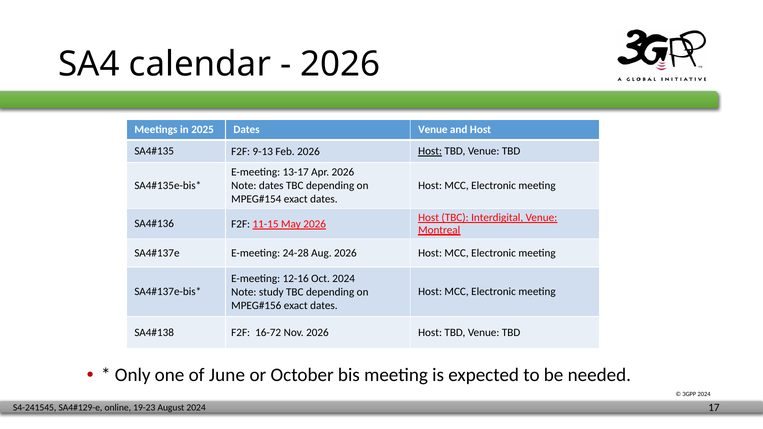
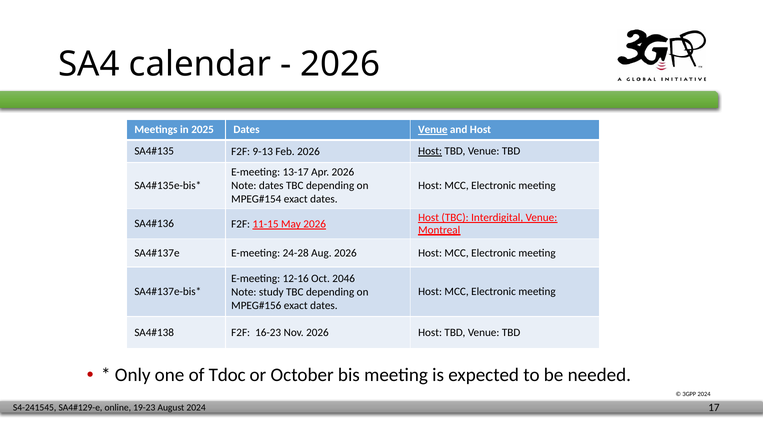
Venue underline: none -> present (433, 130)
Oct 2024: 2024 -> 2046 (344, 279)
16-72: 16-72 -> 16-23 (268, 333)
June: June -> Tdoc (227, 375)
